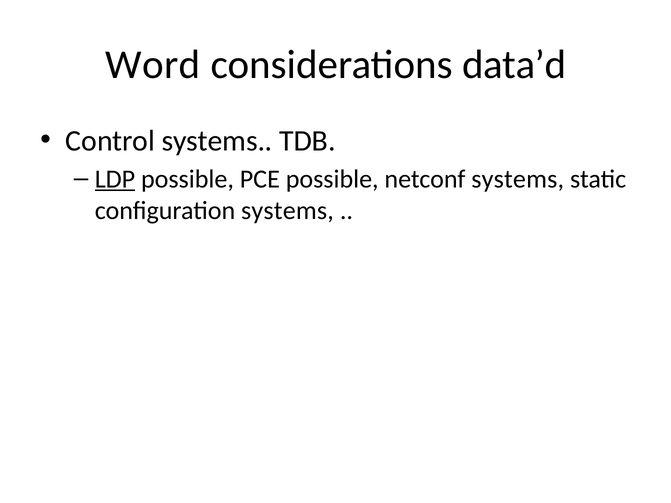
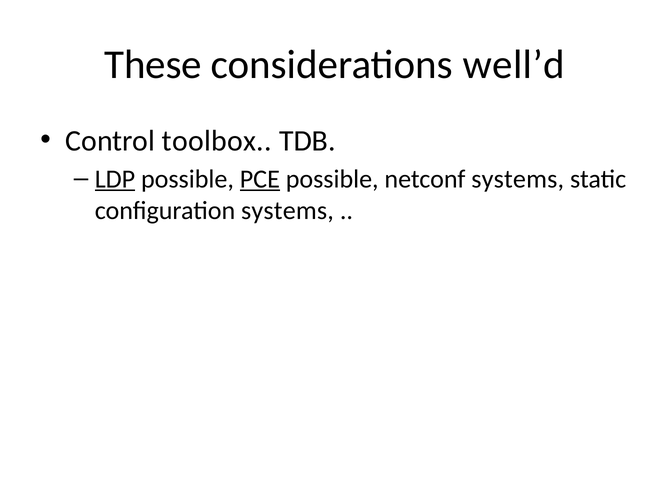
Word: Word -> These (153, 65)
data’d: data’d -> well’d (514, 65)
Control systems: systems -> toolbox (217, 141)
PCE underline: none -> present (260, 179)
